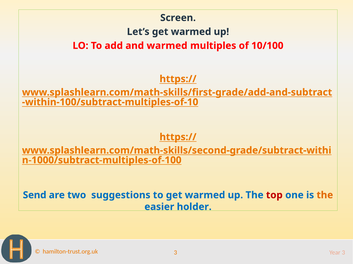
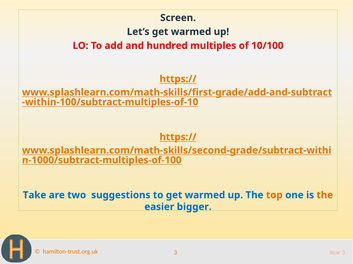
and warmed: warmed -> hundred (167, 46)
Send: Send -> Take (35, 196)
top colour: red -> orange (274, 196)
holder: holder -> bigger (194, 207)
